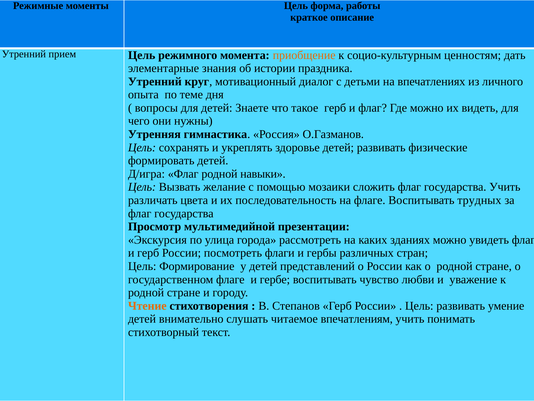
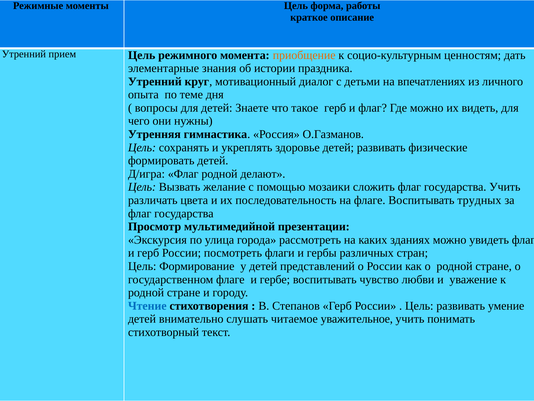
навыки: навыки -> делают (263, 174)
Чтение colour: orange -> blue (147, 305)
впечатлениям: впечатлениям -> уважительное (357, 319)
